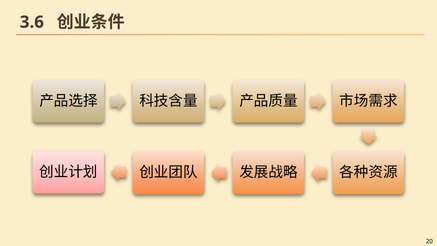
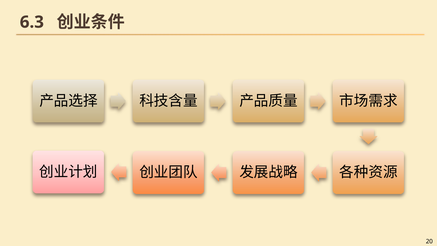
3.6: 3.6 -> 6.3 (32, 22)
